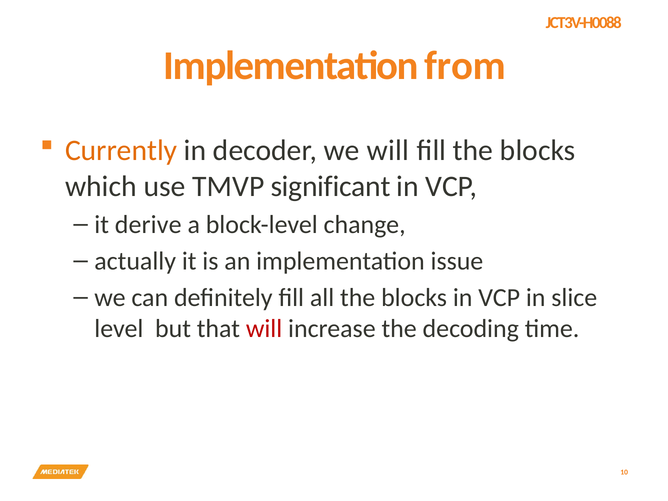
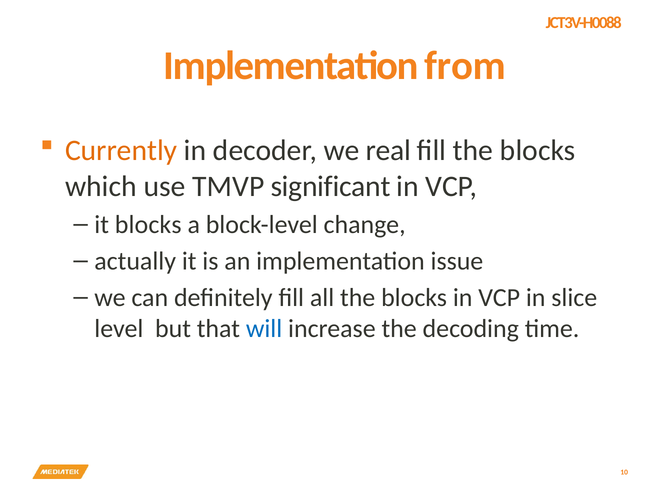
we will: will -> real (388, 151)
it derive: derive -> blocks (148, 225)
will colour: red -> blue (264, 329)
